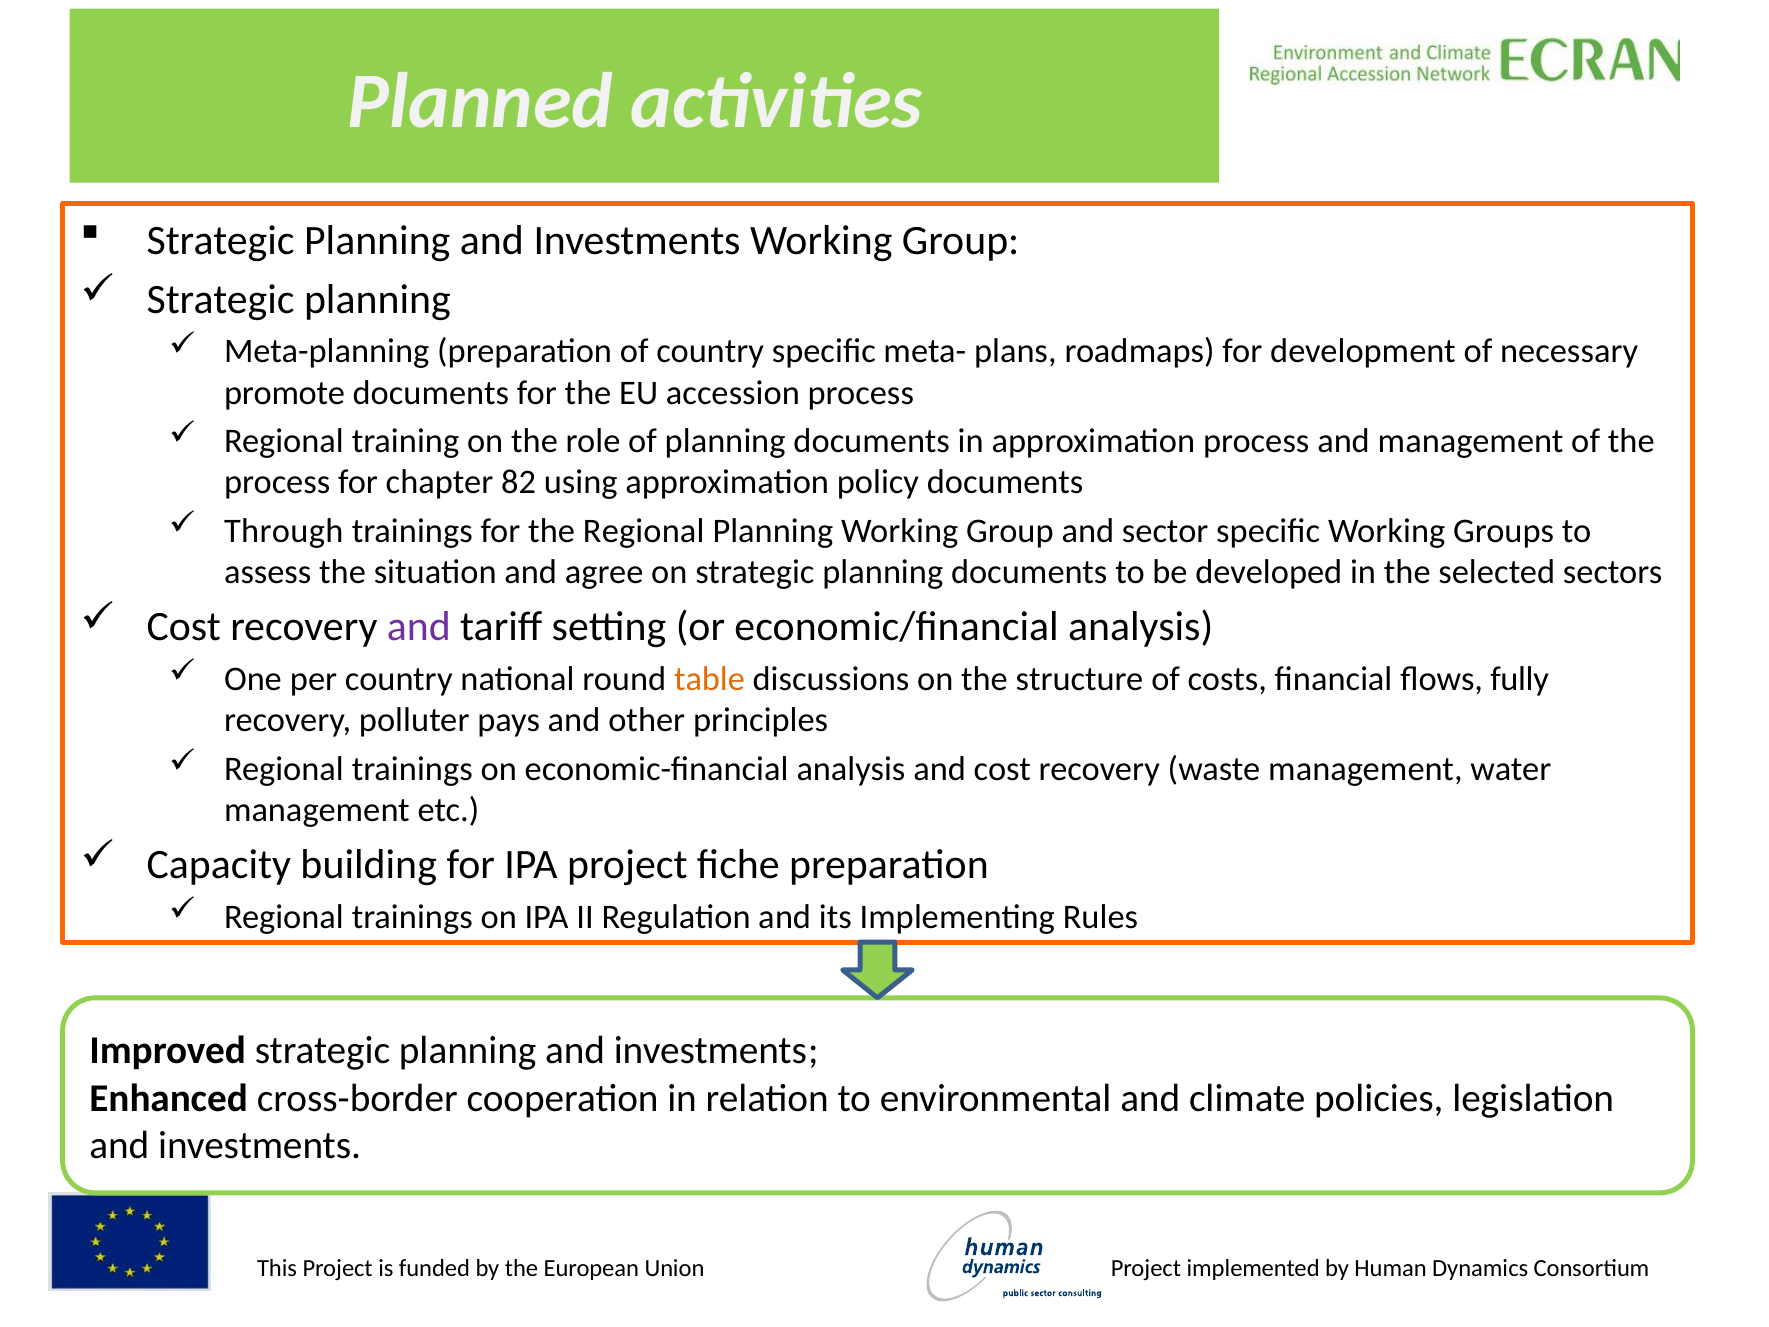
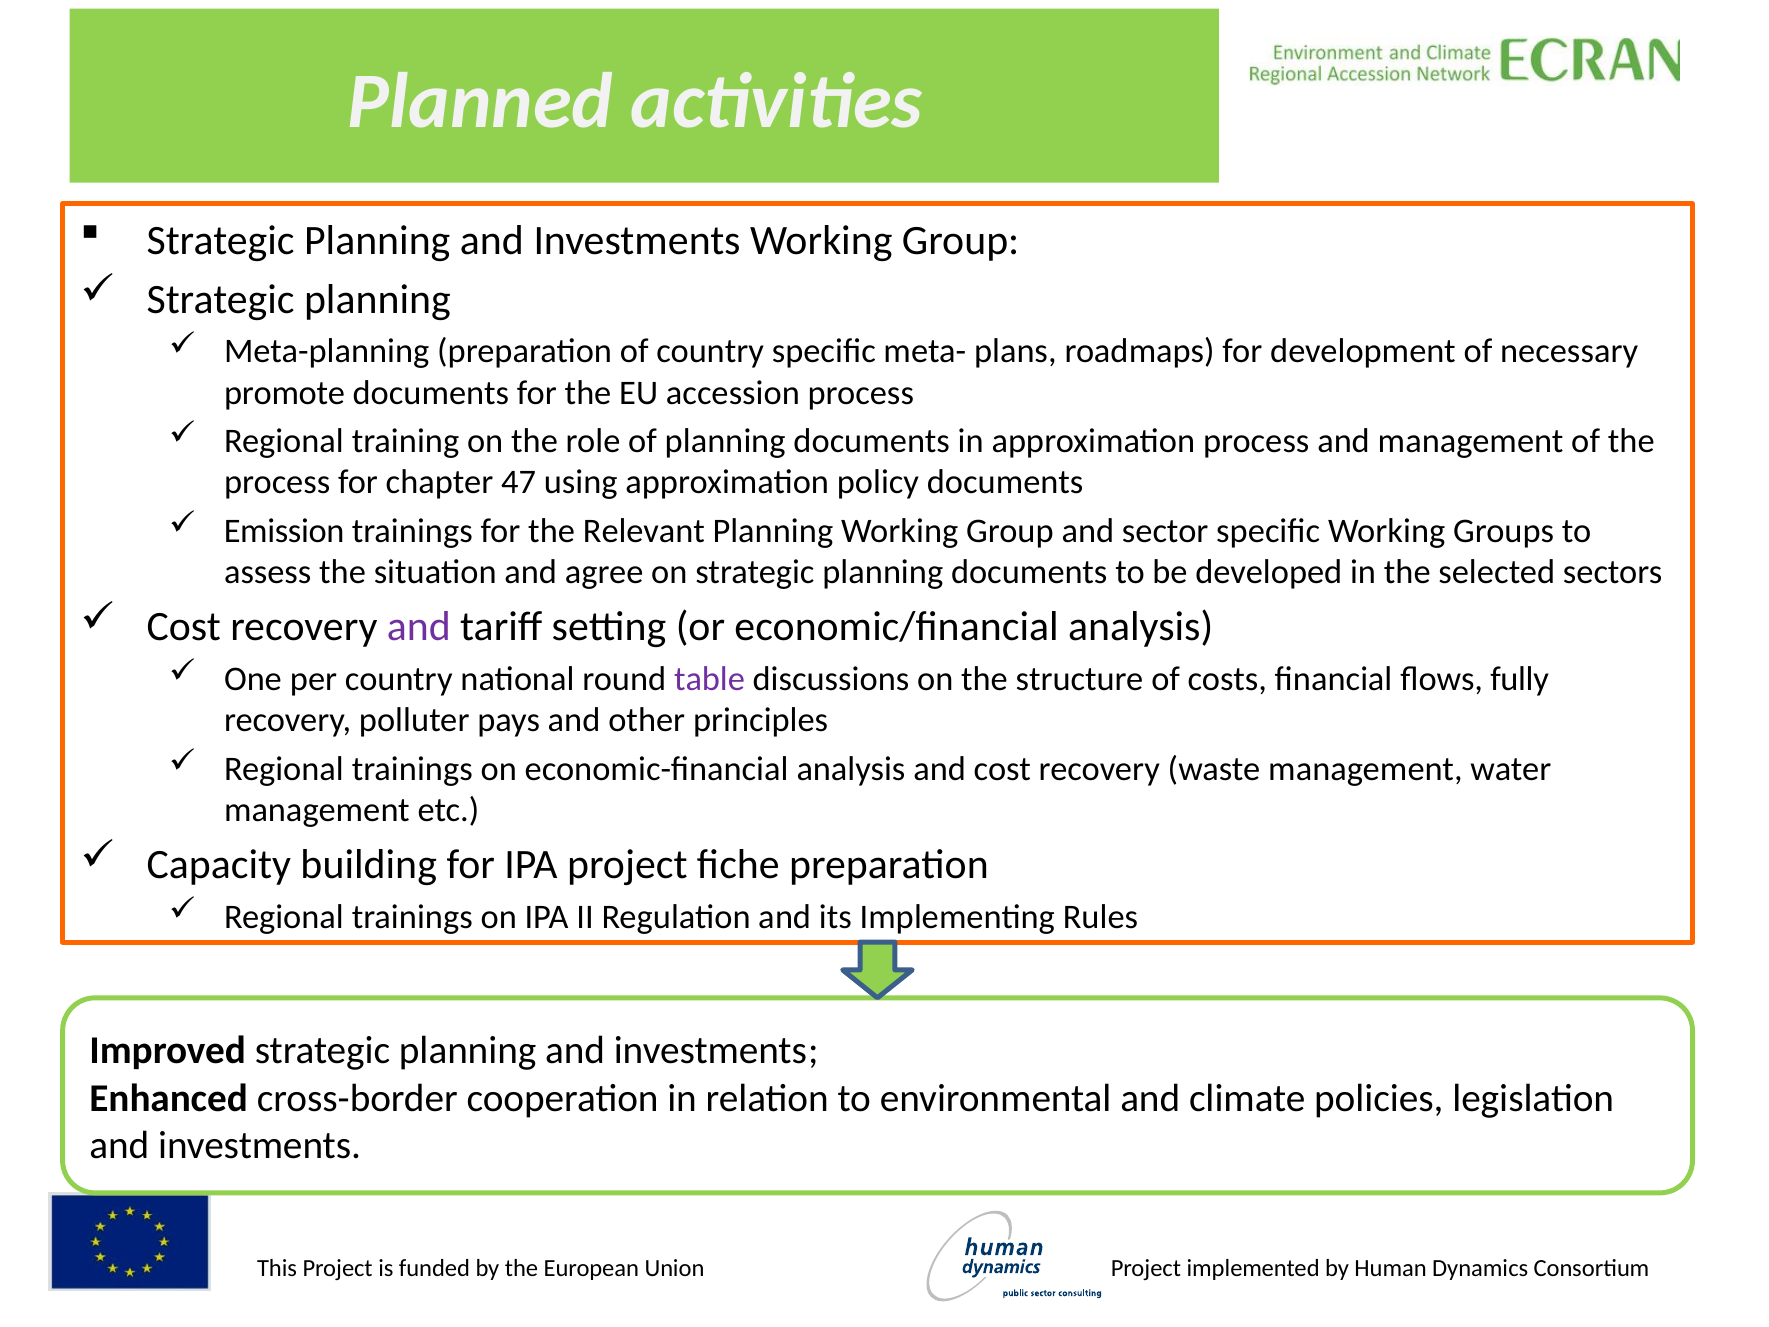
82: 82 -> 47 (519, 482)
Through: Through -> Emission (284, 531)
the Regional: Regional -> Relevant (644, 531)
table colour: orange -> purple (710, 679)
